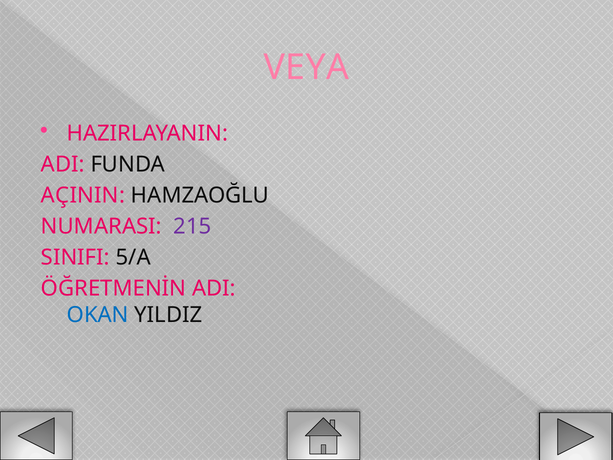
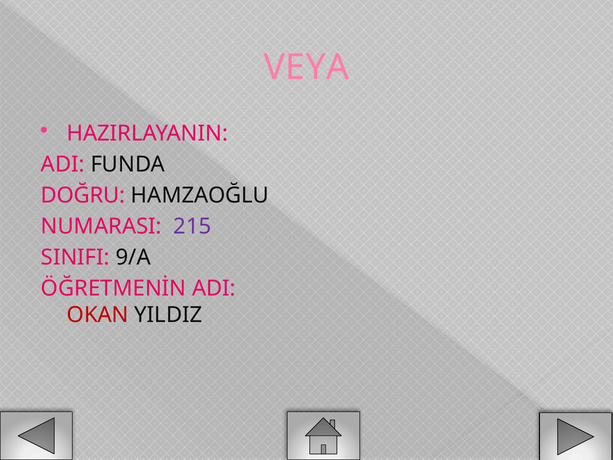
AÇININ: AÇININ -> DOĞRU (83, 195)
5/A: 5/A -> 9/A (133, 257)
OKAN colour: blue -> red (98, 315)
